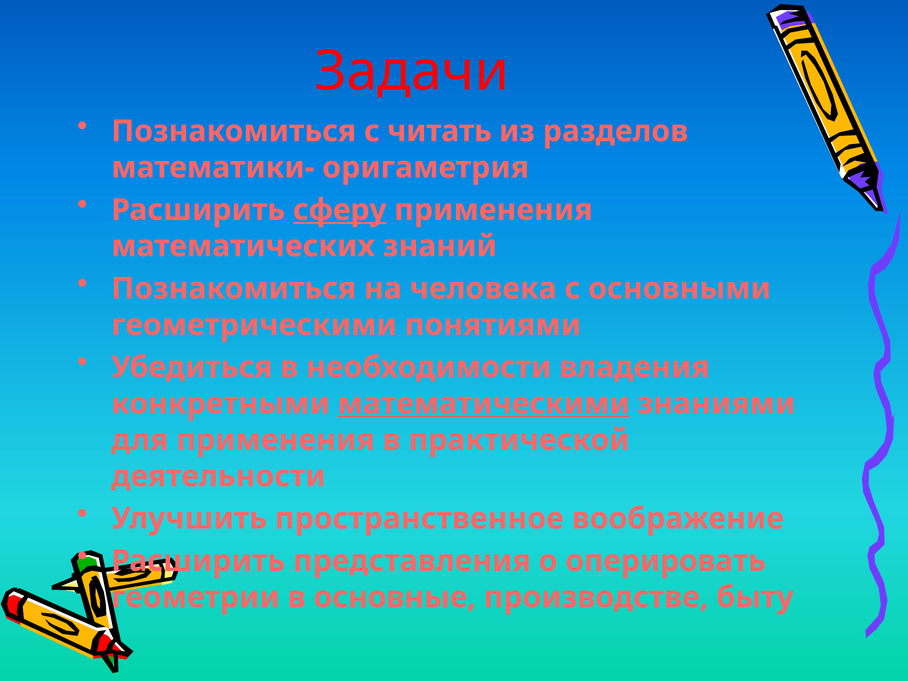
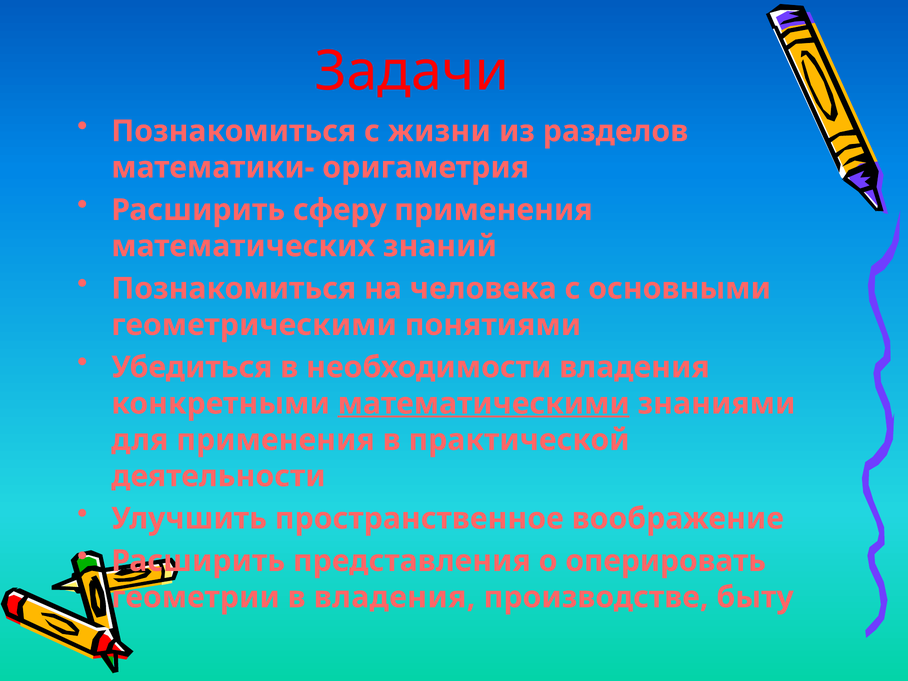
читать: читать -> жизни (439, 131)
сферу underline: present -> none (340, 210)
в основные: основные -> владения (395, 597)
